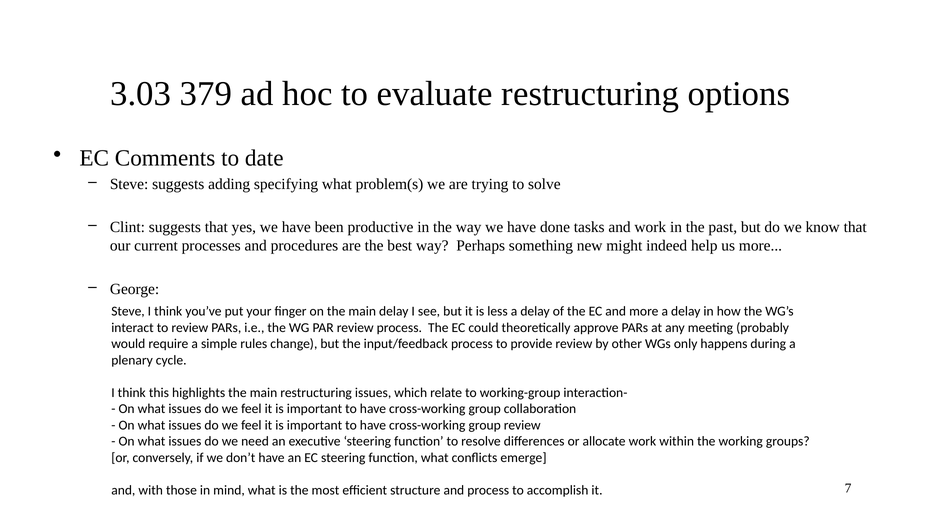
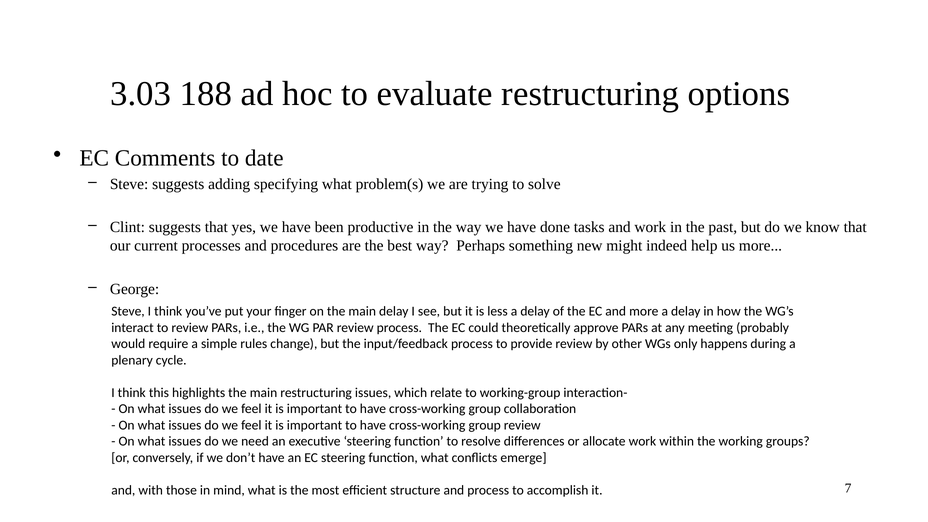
379: 379 -> 188 (206, 94)
